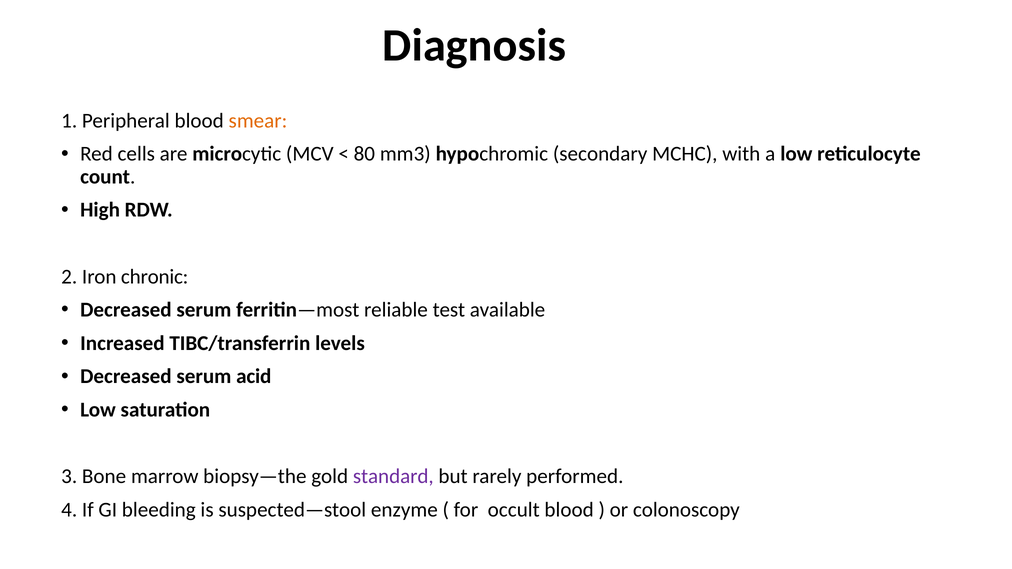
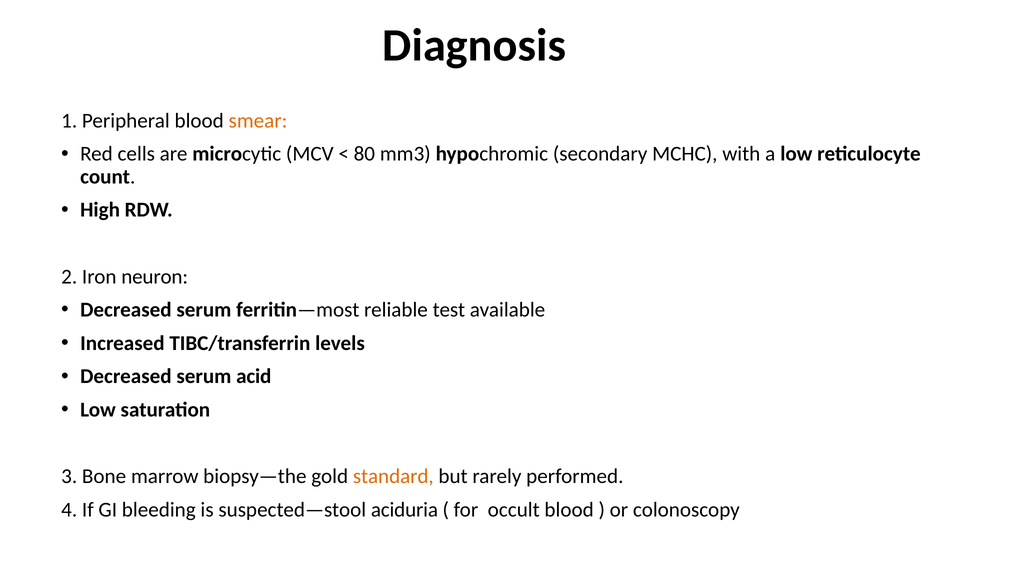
chronic: chronic -> neuron (155, 277)
standard colour: purple -> orange (393, 477)
enzyme: enzyme -> aciduria (404, 510)
